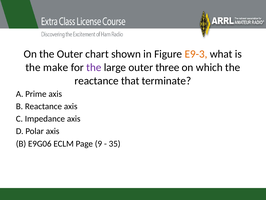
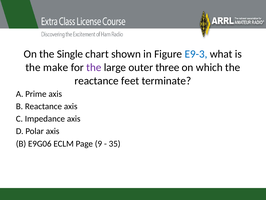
the Outer: Outer -> Single (70, 54)
E9-3 colour: orange -> blue (196, 54)
that: that -> feet (130, 81)
